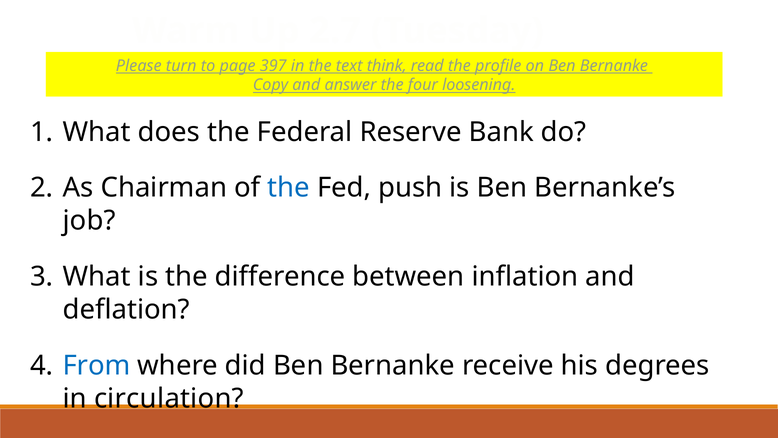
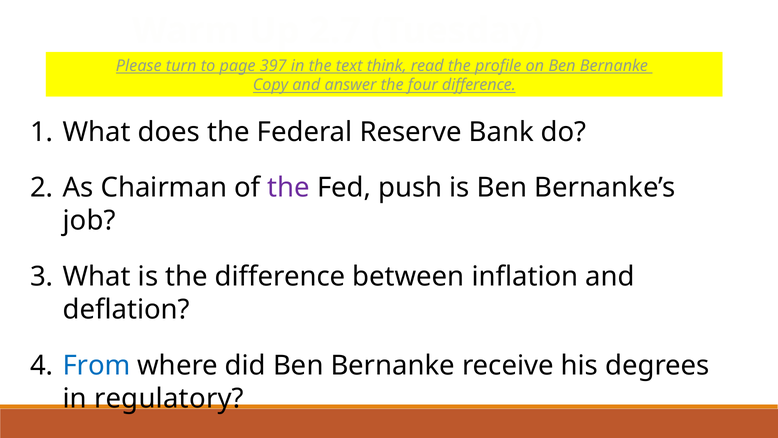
four loosening: loosening -> difference (479, 85)
the colour: blue -> purple (289, 188)
circulation: circulation -> regulatory (169, 398)
